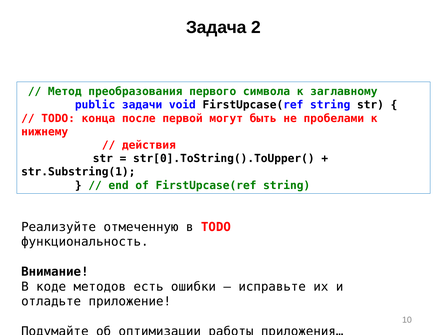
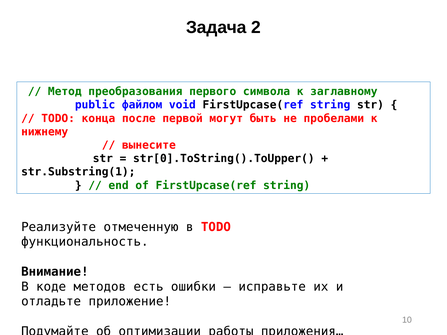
задачи: задачи -> файлом (142, 105)
действия: действия -> вынесите (149, 145)
